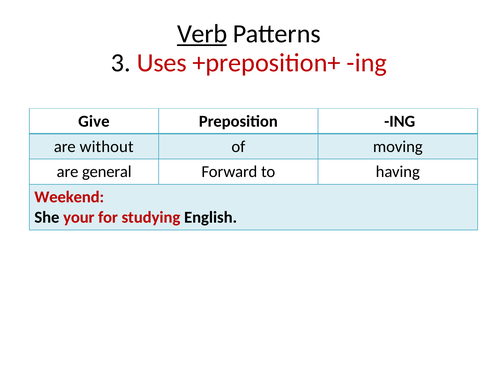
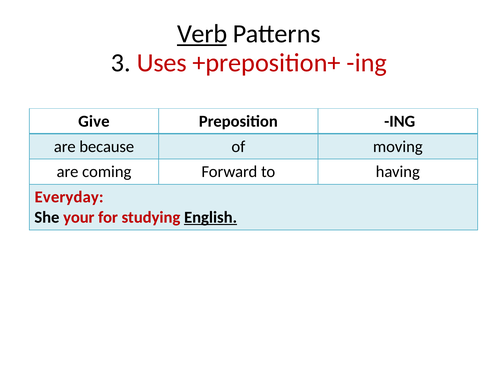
without: without -> because (107, 146)
general: general -> coming (107, 172)
Weekend: Weekend -> Everyday (69, 197)
English underline: none -> present (211, 217)
